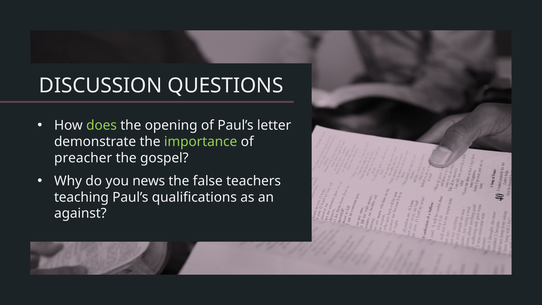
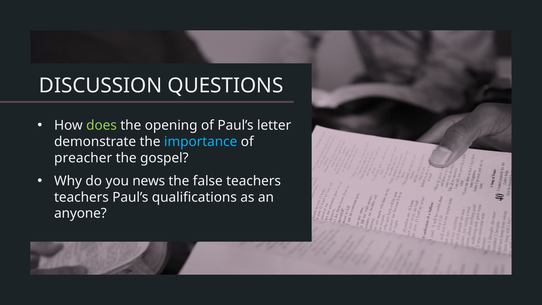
importance colour: light green -> light blue (201, 142)
teaching: teaching -> teachers (81, 197)
against: against -> anyone (80, 213)
